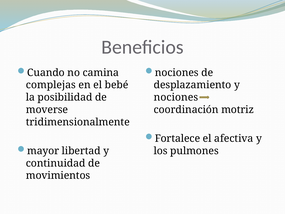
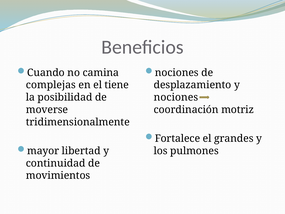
bebé: bebé -> tiene (117, 85)
afectiva: afectiva -> grandes (234, 138)
